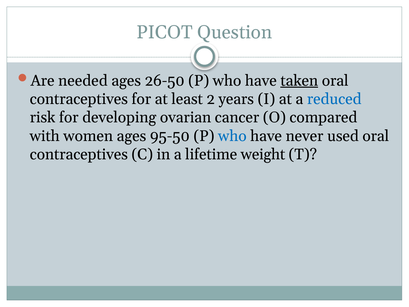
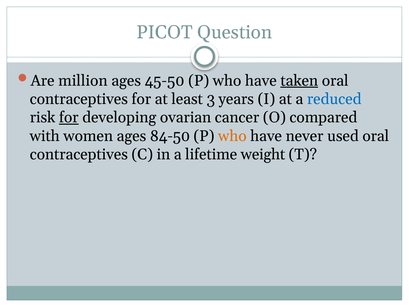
needed: needed -> million (83, 81)
26-50: 26-50 -> 45-50 (165, 81)
2: 2 -> 3 (211, 99)
for underline: none -> present (69, 117)
95-50: 95-50 -> 84-50 (170, 136)
who colour: blue -> orange (232, 136)
